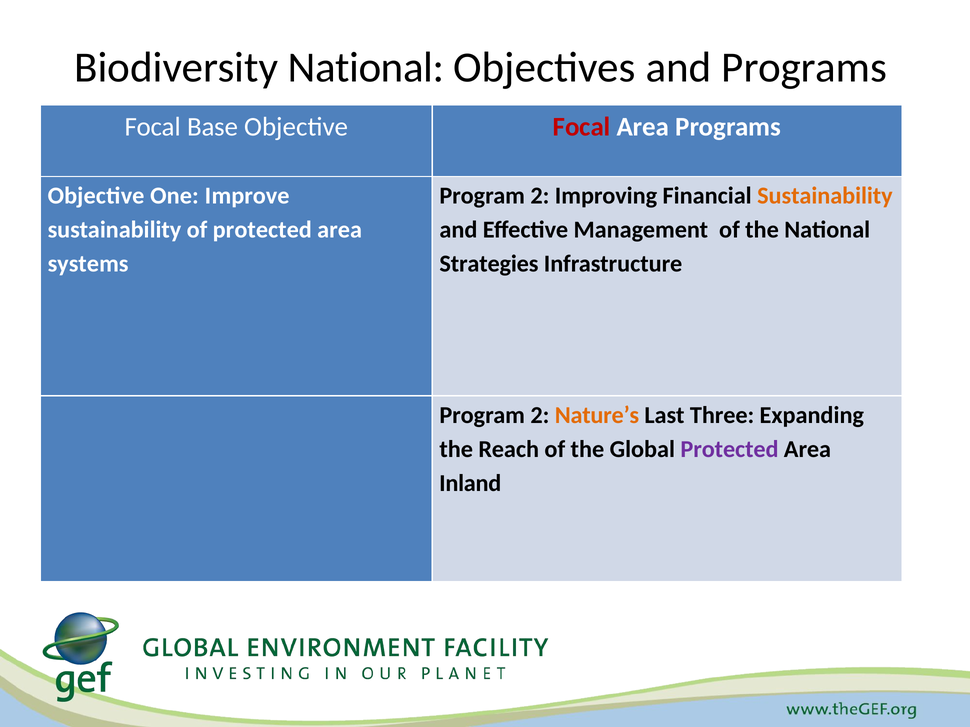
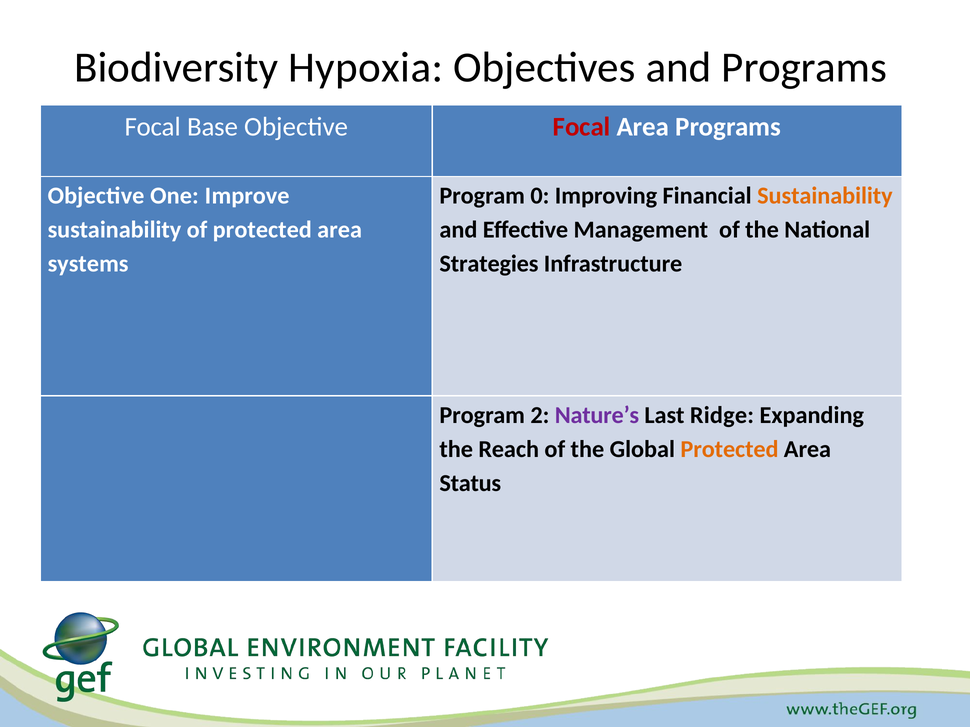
Biodiversity National: National -> Hypoxia (366, 68)
2: 2 -> 0 (540, 196)
Nature’s colour: orange -> purple (597, 416)
Three: Three -> Ridge (722, 416)
Protected colour: purple -> orange (730, 450)
Inland: Inland -> Status (470, 484)
